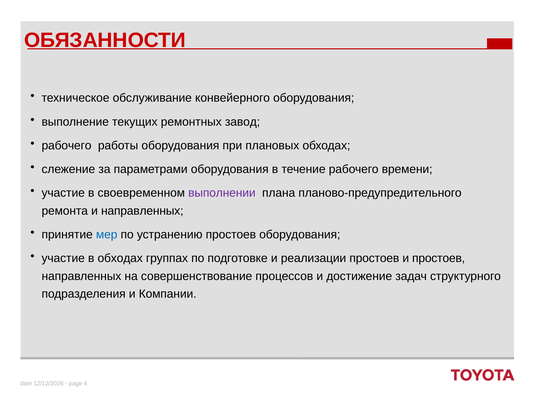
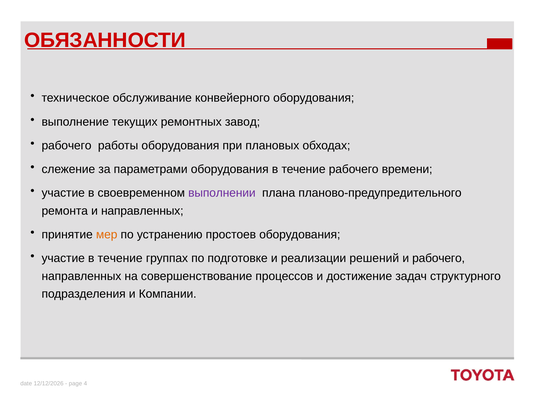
мер colour: blue -> orange (107, 235)
участие в обходах: обходах -> течение (120, 258)
реализации простоев: простоев -> решений (374, 258)
и простоев: простоев -> рабочего (439, 258)
